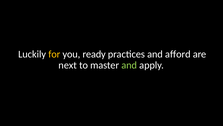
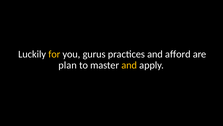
ready: ready -> gurus (94, 54)
next: next -> plan (68, 65)
and colour: light green -> yellow (129, 65)
